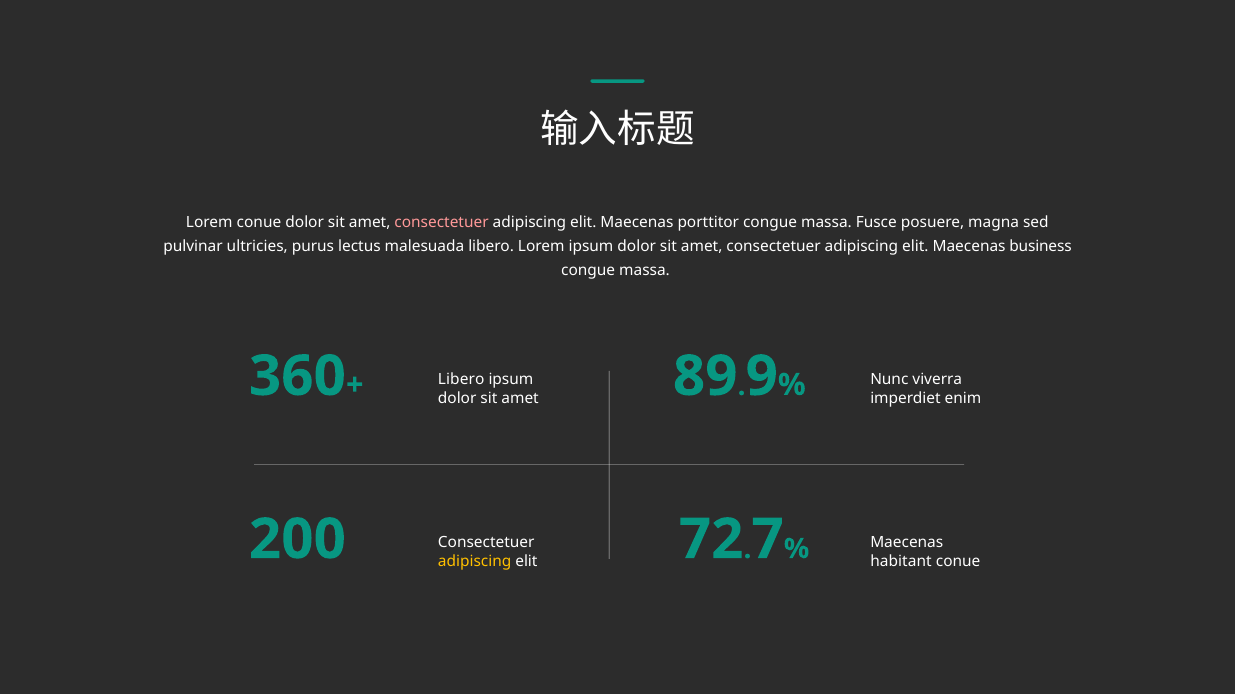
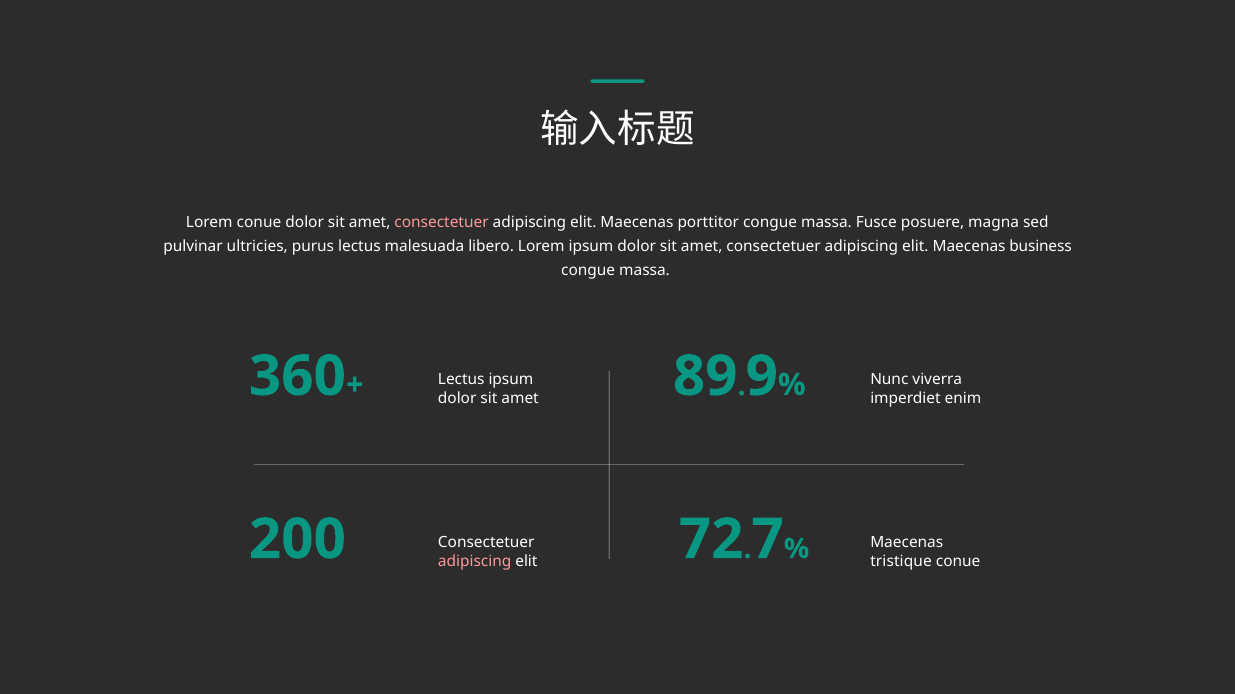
Libero: Libero -> Lectus (461, 380)
adipiscing colour: yellow -> pink (475, 562)
habitant: habitant -> tristique (901, 562)
